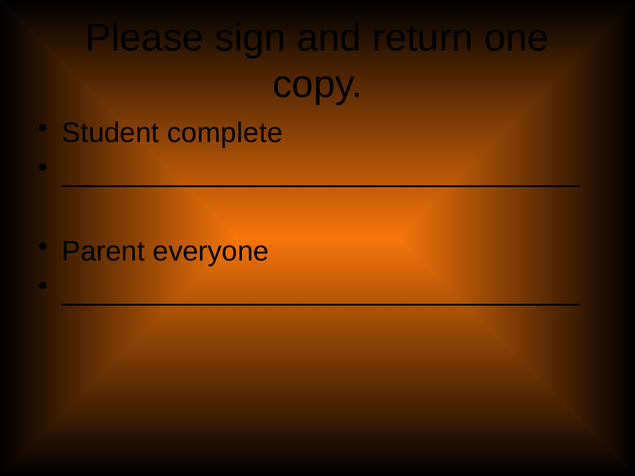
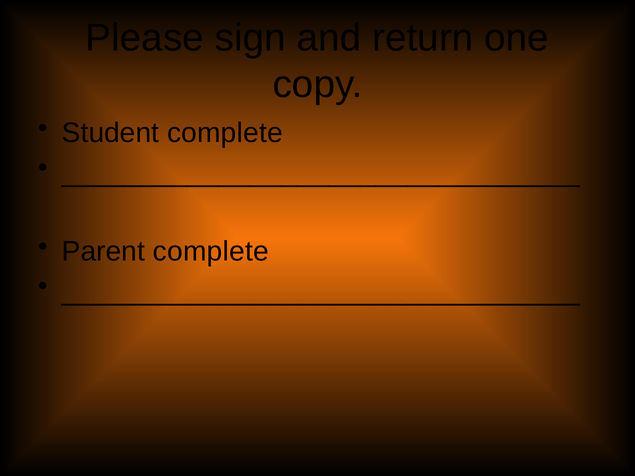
Parent everyone: everyone -> complete (211, 252)
